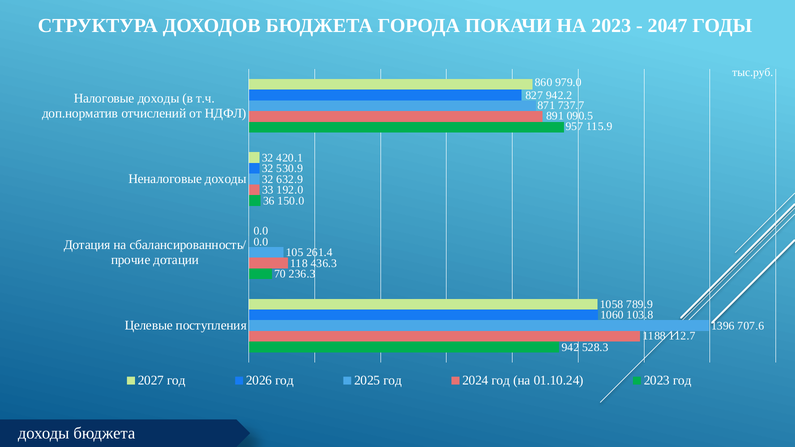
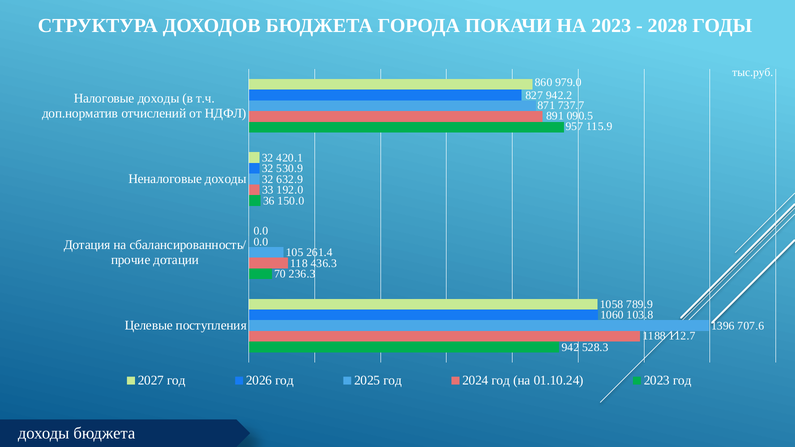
2047: 2047 -> 2028 (667, 26)
